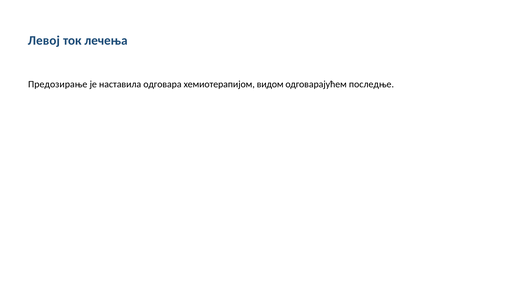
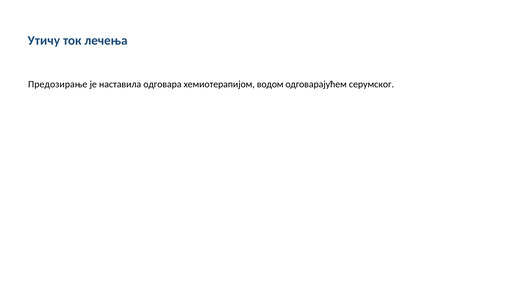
Левој: Левој -> Утичу (44, 41)
видом: видом -> водом (270, 84)
последње: последње -> серумског (371, 84)
